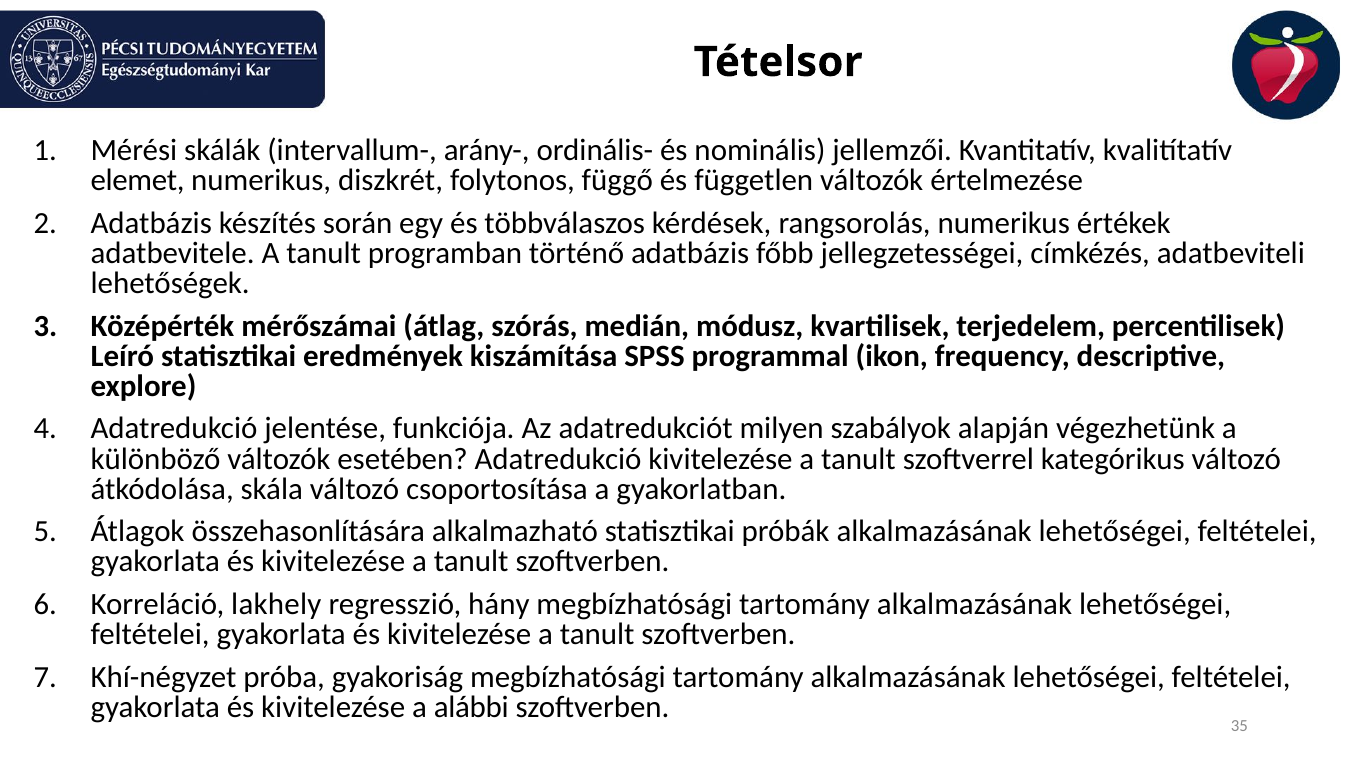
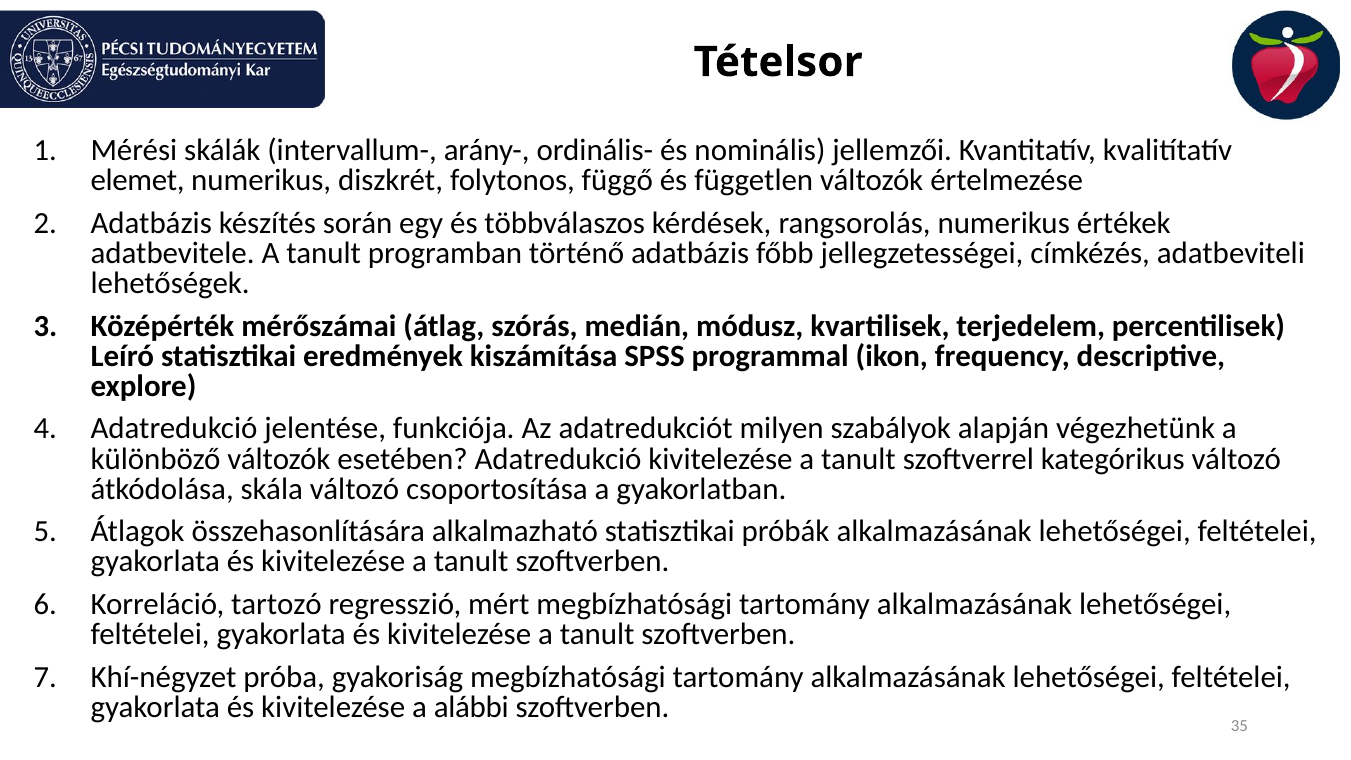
lakhely: lakhely -> tartozó (276, 604)
hány: hány -> mért (499, 604)
